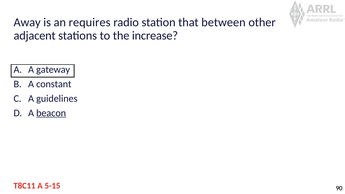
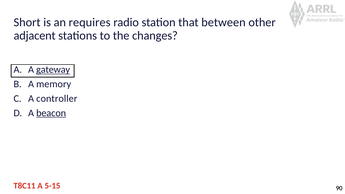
Away: Away -> Short (27, 22)
increase: increase -> changes (155, 36)
gateway underline: none -> present (53, 70)
constant: constant -> memory (54, 84)
guidelines: guidelines -> controller (57, 99)
